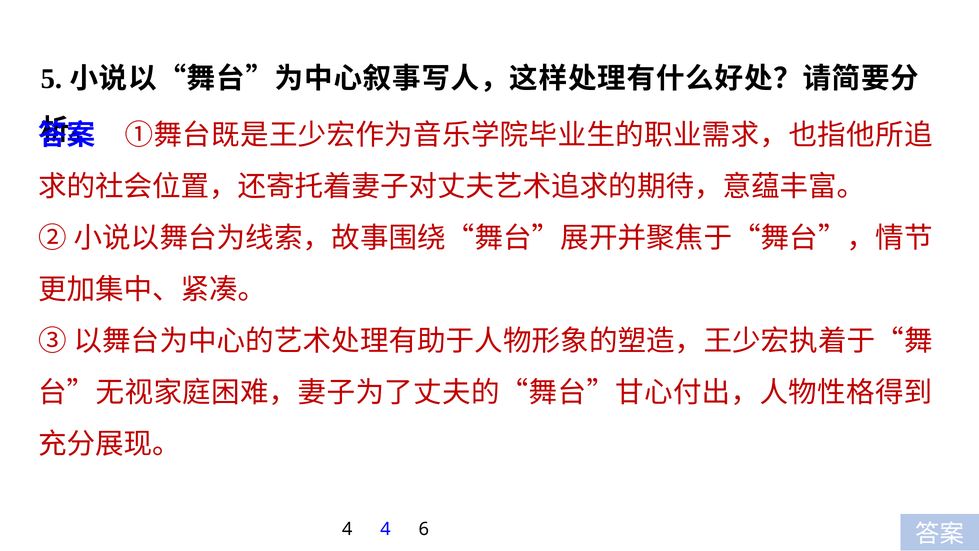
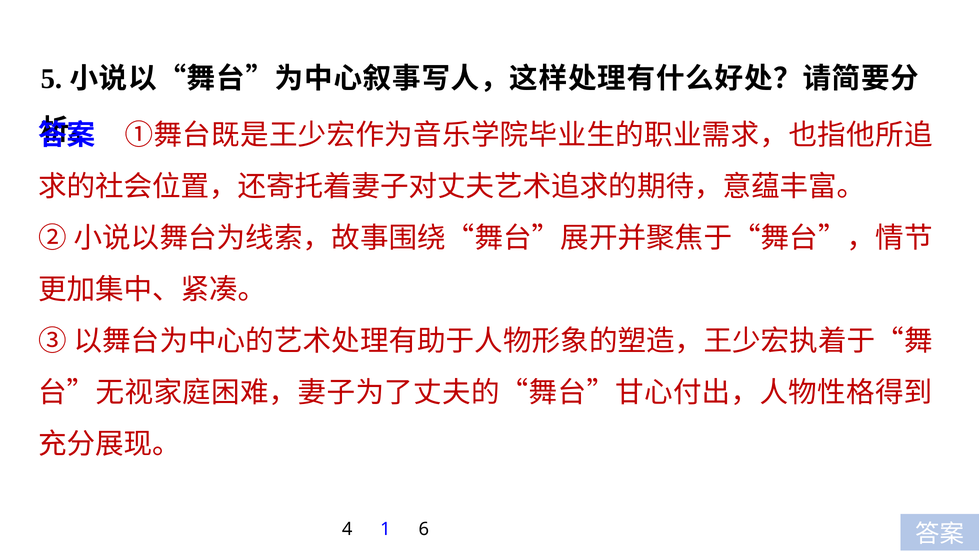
4 4: 4 -> 1 (385, 529)
